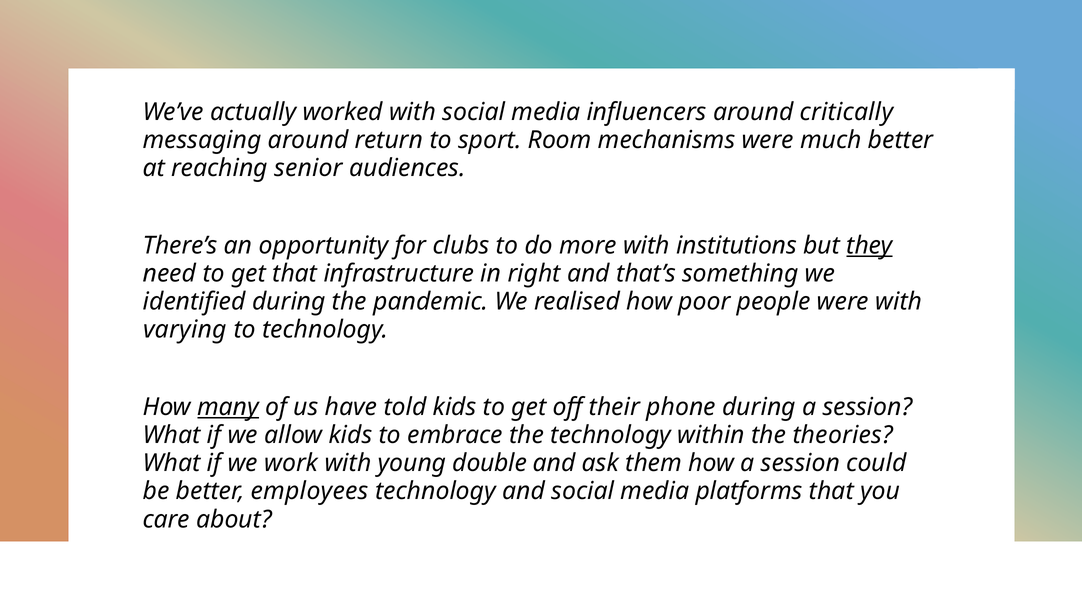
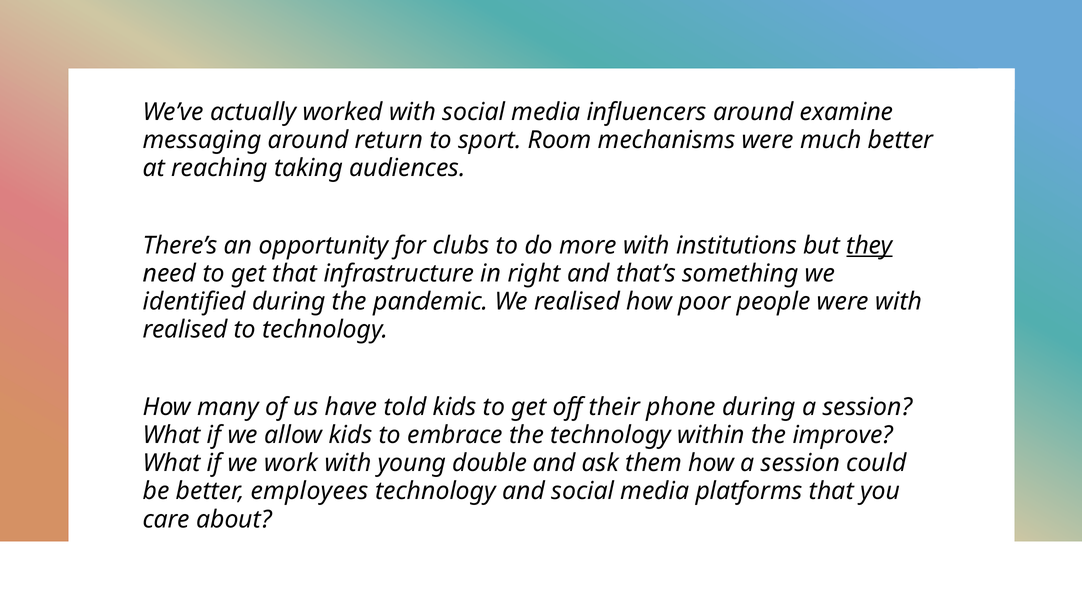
critically: critically -> examine (847, 112)
senior: senior -> taking (309, 168)
varying: varying -> realised (185, 330)
many underline: present -> none (228, 408)
theories: theories -> improve (843, 436)
